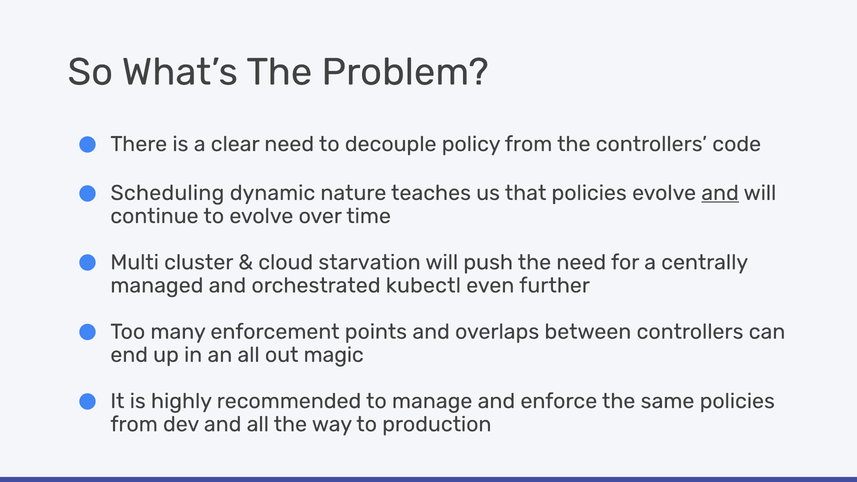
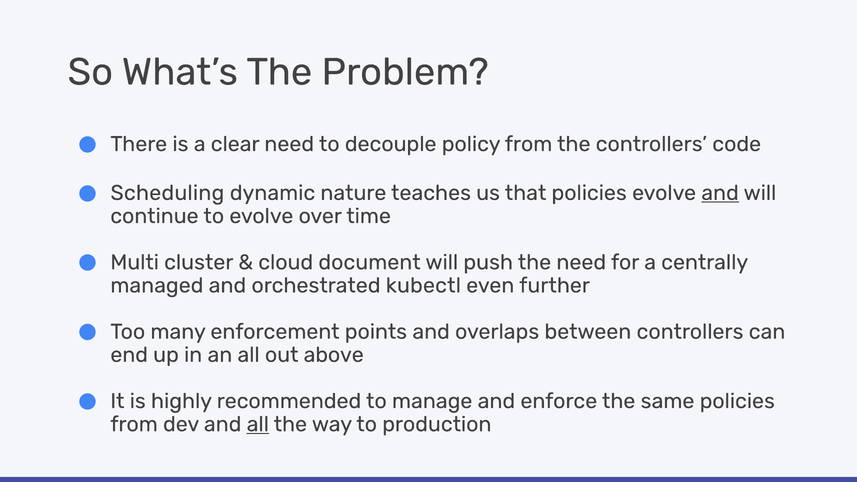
starvation: starvation -> document (370, 262)
magic: magic -> above (334, 355)
all underline: none -> present (258, 424)
